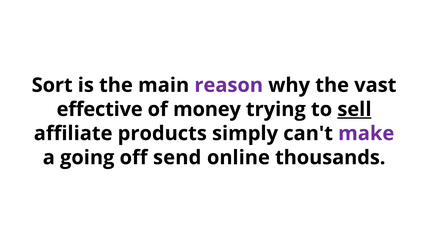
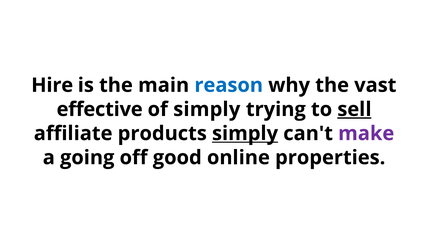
Sort: Sort -> Hire (52, 85)
reason colour: purple -> blue (229, 85)
of money: money -> simply (207, 109)
simply underline: none -> present (245, 133)
send: send -> good (177, 157)
thousands: thousands -> properties (330, 157)
